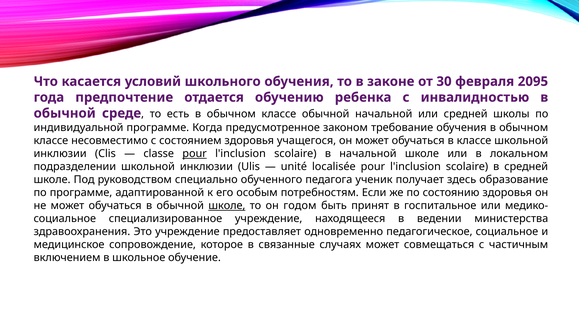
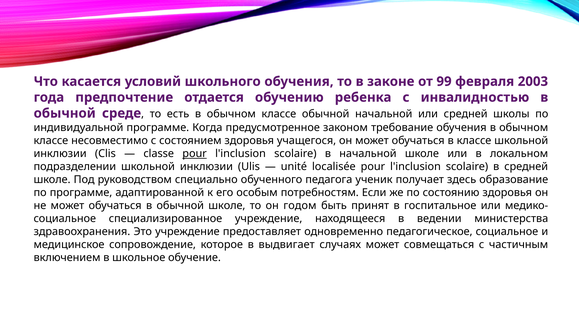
30: 30 -> 99 (444, 82)
2095: 2095 -> 2003 (533, 82)
школе underline: present -> none (227, 206)
связанные: связанные -> выдвигает (287, 245)
